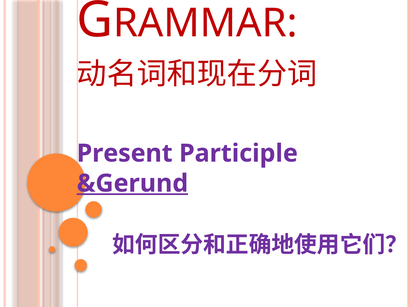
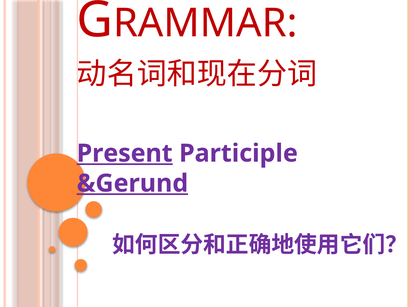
Present underline: none -> present (125, 154)
